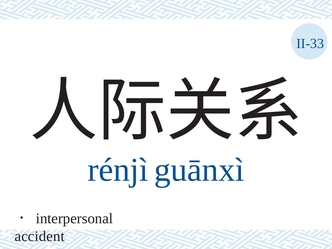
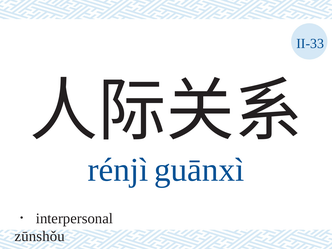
accident: accident -> zūnshǒu (40, 236)
